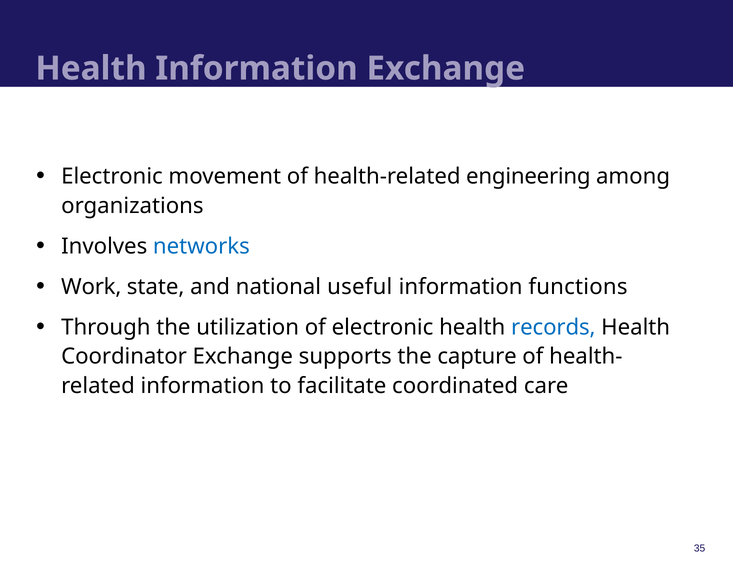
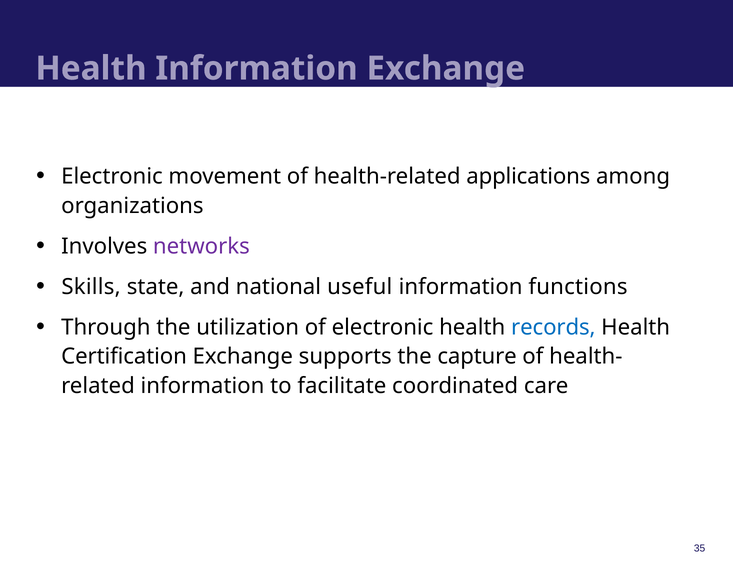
engineering: engineering -> applications (528, 176)
networks colour: blue -> purple (201, 246)
Work: Work -> Skills (91, 286)
Coordinator: Coordinator -> Certification (124, 356)
